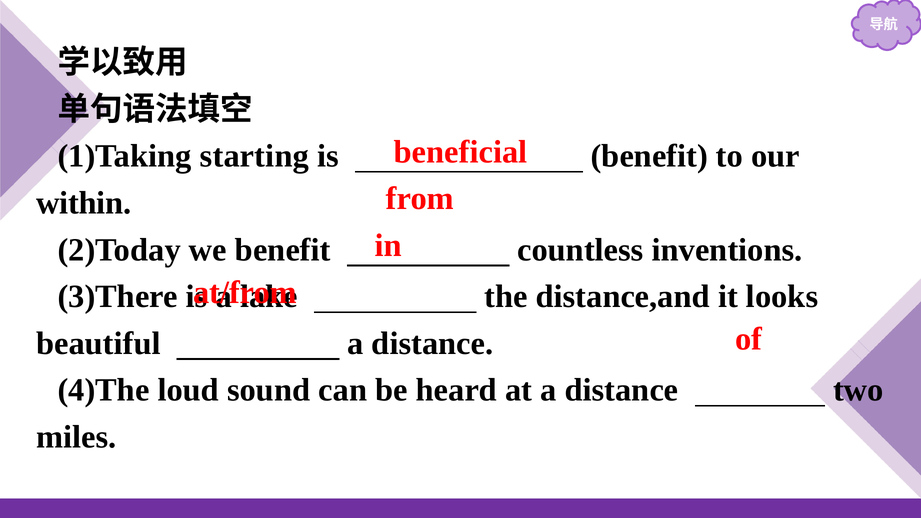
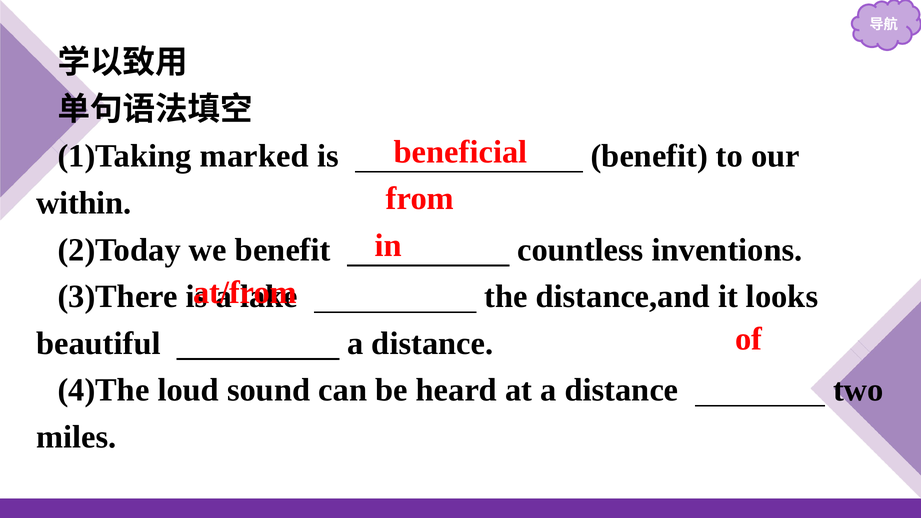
starting: starting -> marked (254, 156)
